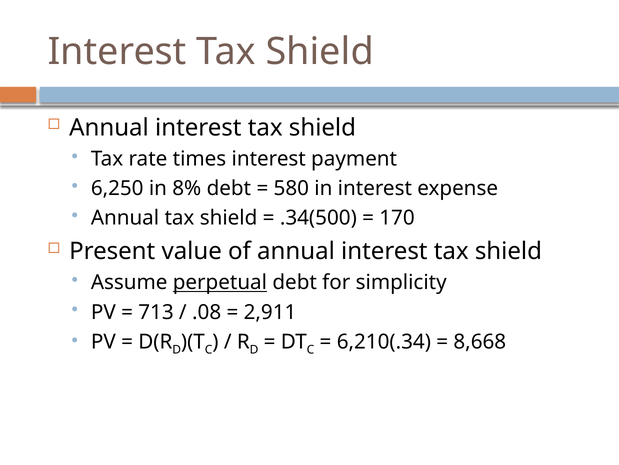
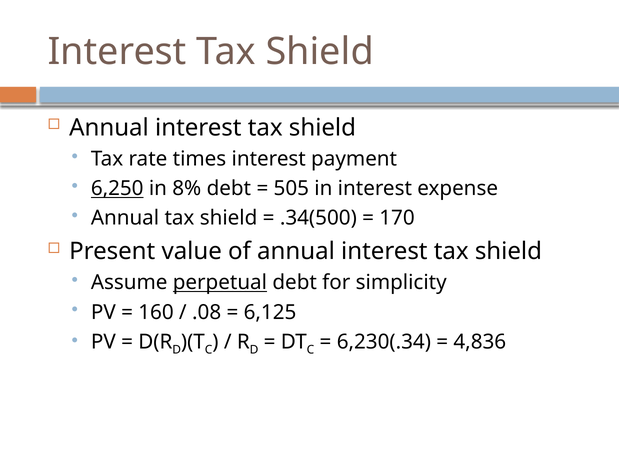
6,250 underline: none -> present (117, 188)
580: 580 -> 505 (291, 188)
713: 713 -> 160 (156, 312)
2,911: 2,911 -> 6,125 (270, 312)
6,210(.34: 6,210(.34 -> 6,230(.34 (384, 341)
8,668: 8,668 -> 4,836 (480, 341)
